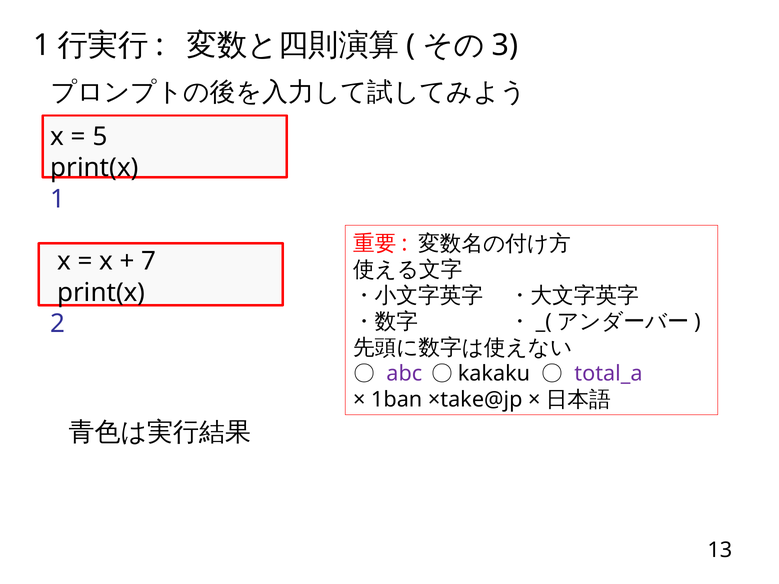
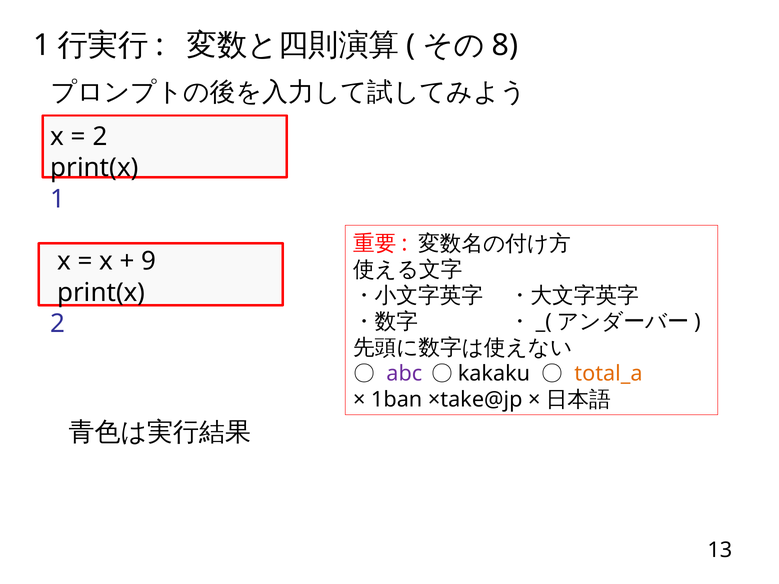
3: 3 -> 8 (505, 45)
5: 5 -> 2 (100, 137)
7: 7 -> 9 (149, 261)
total_a colour: purple -> orange (608, 374)
